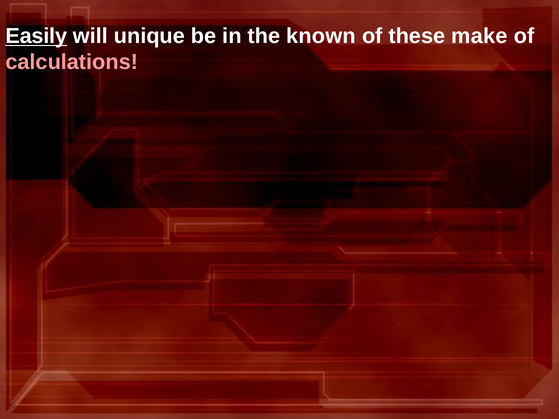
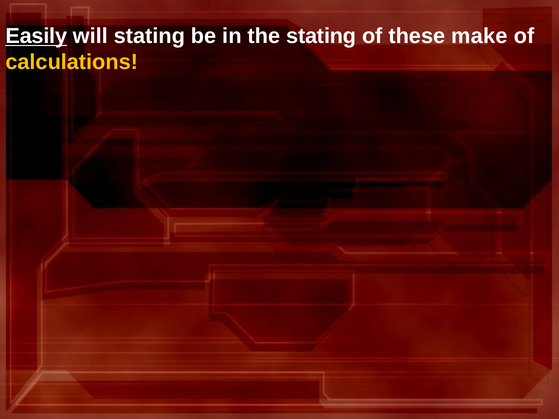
will unique: unique -> stating (149, 36)
the known: known -> stating (321, 36)
calculations colour: pink -> yellow (72, 62)
